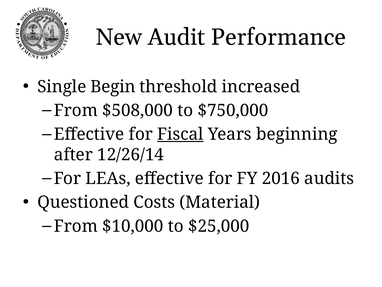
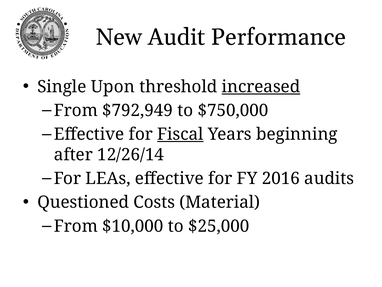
Begin: Begin -> Upon (113, 86)
increased underline: none -> present (261, 86)
$508,000: $508,000 -> $792,949 (138, 110)
